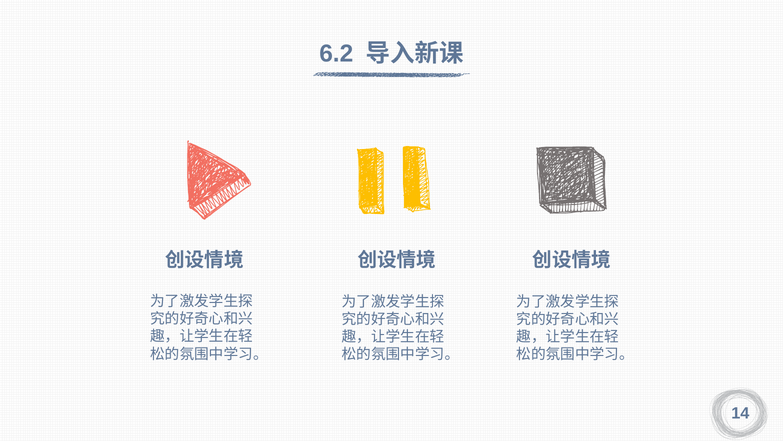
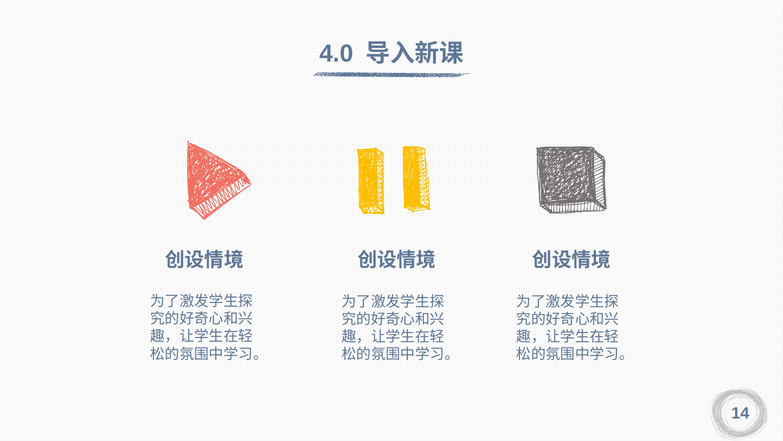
6.2: 6.2 -> 4.0 (336, 54)
